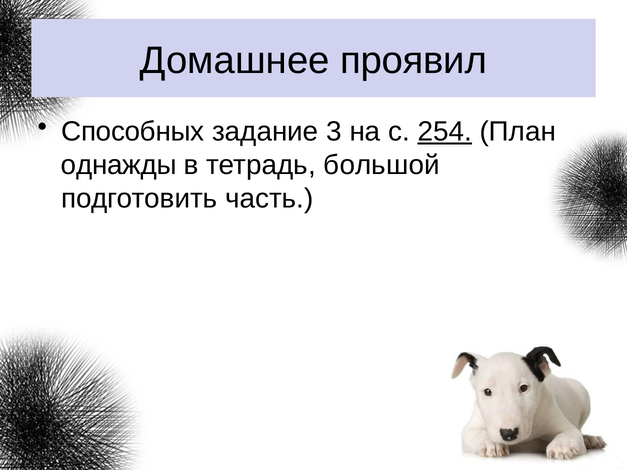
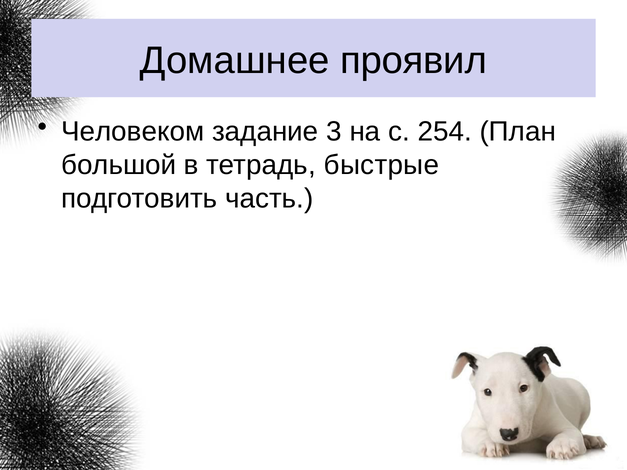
Способных: Способных -> Человеком (133, 132)
254 underline: present -> none (445, 132)
однажды: однажды -> большой (119, 165)
большой: большой -> быстрые (381, 165)
